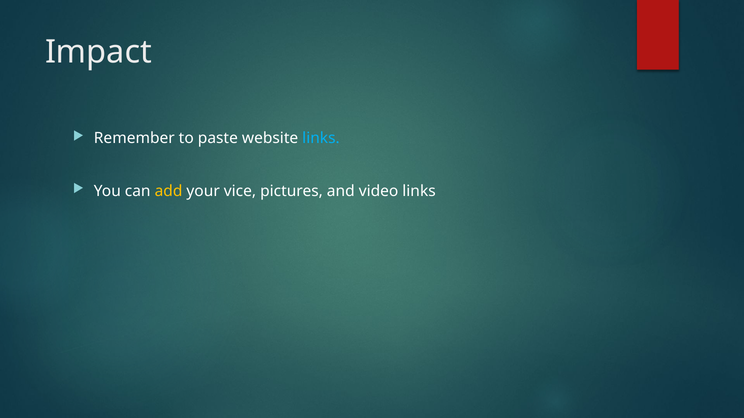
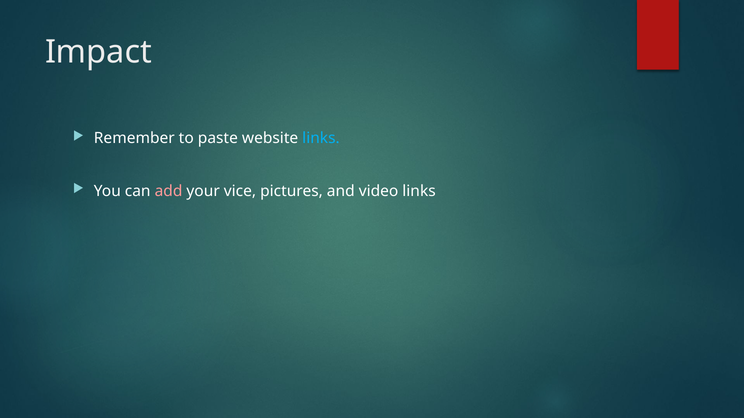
add colour: yellow -> pink (169, 191)
